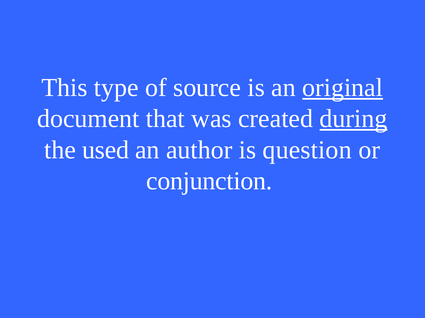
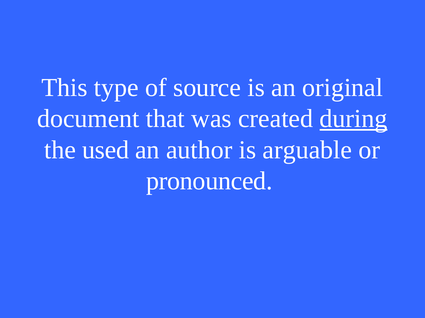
original underline: present -> none (343, 88)
question: question -> arguable (307, 150)
conjunction: conjunction -> pronounced (209, 181)
